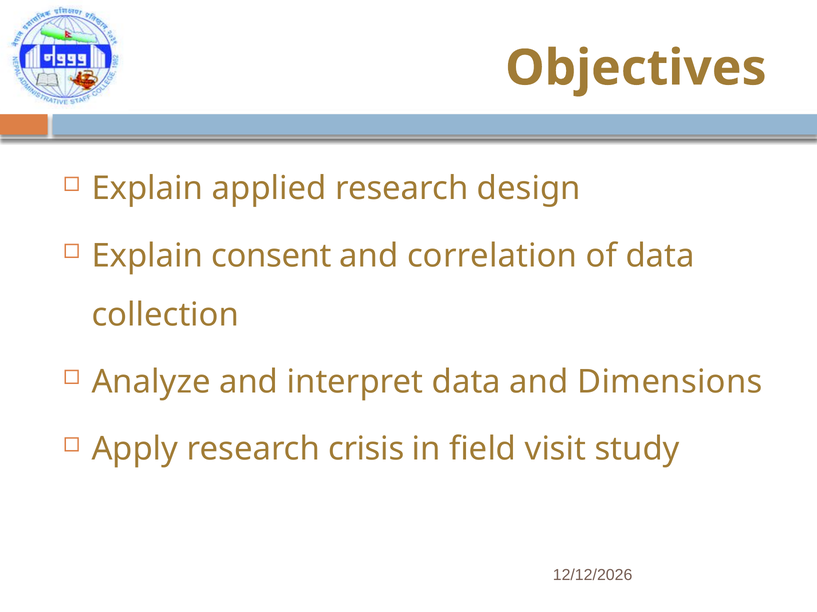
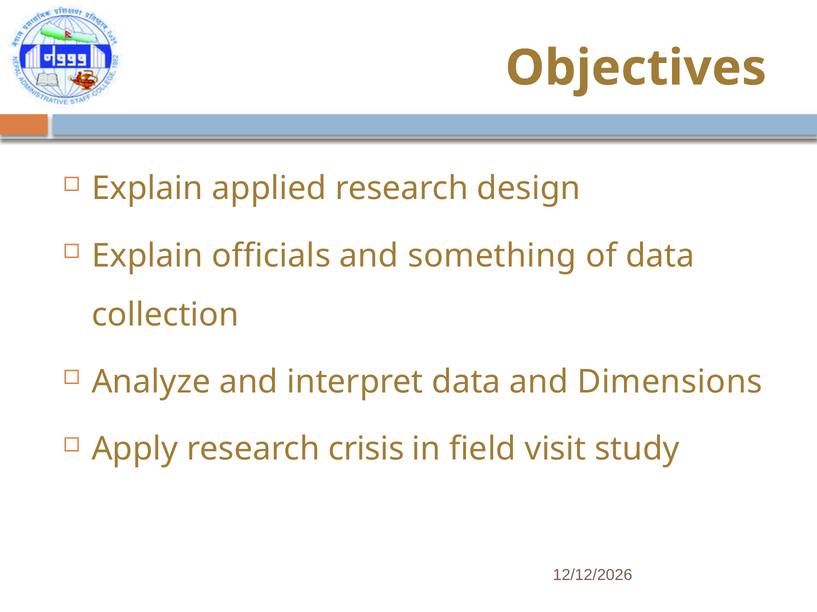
consent: consent -> officials (271, 256)
correlation: correlation -> something (492, 256)
